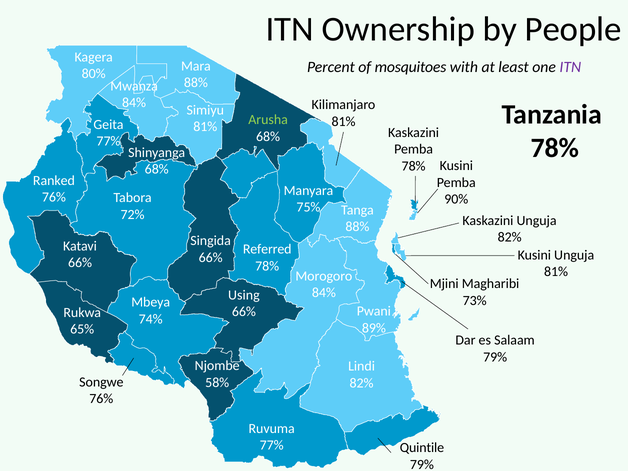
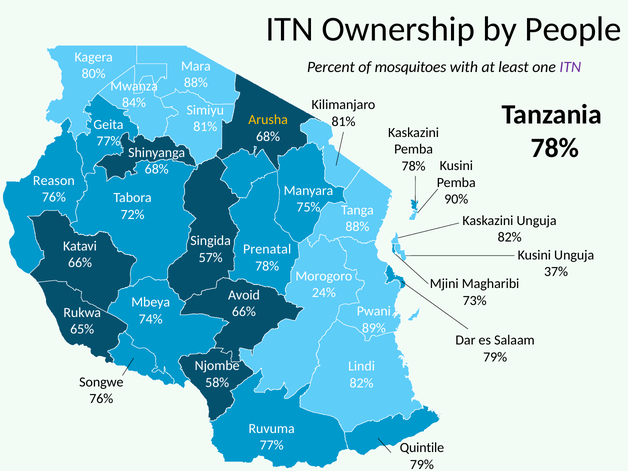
Arusha colour: light green -> yellow (268, 120)
Ranked: Ranked -> Reason (54, 181)
Referred: Referred -> Prenatal (267, 249)
66%: 66% -> 57% (211, 258)
81%: 81% -> 37% (556, 272)
84%: 84% -> 24% (324, 293)
Using: Using -> Avoid (244, 295)
